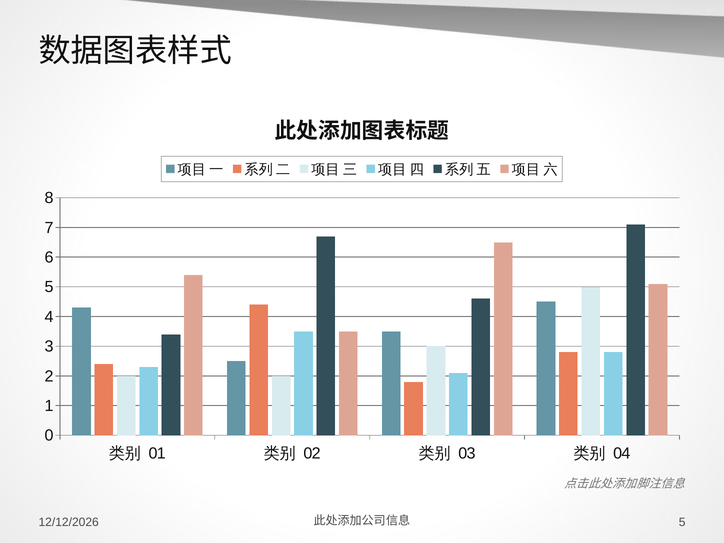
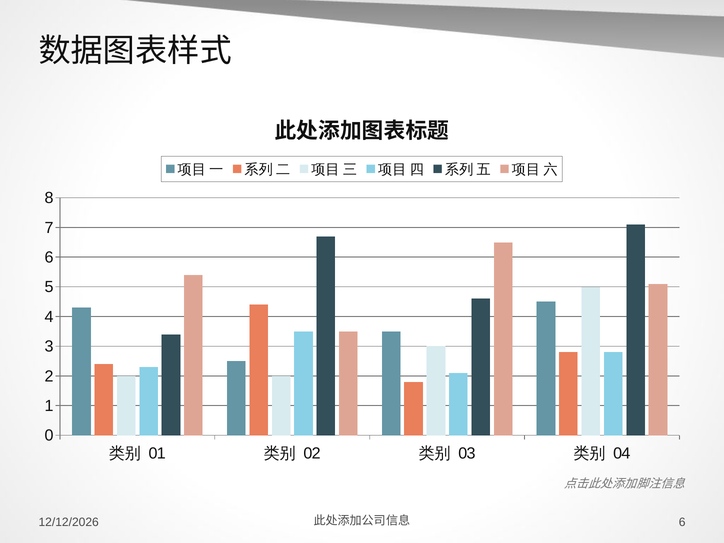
5: 5 -> 6 (682, 522)
